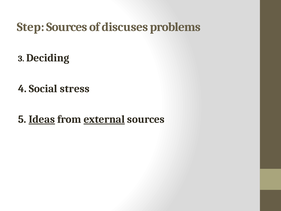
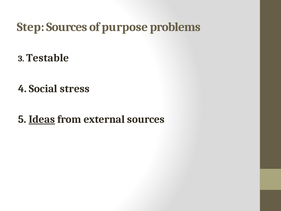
discuses: discuses -> purpose (125, 27)
Deciding: Deciding -> Testable (48, 58)
external underline: present -> none (104, 119)
